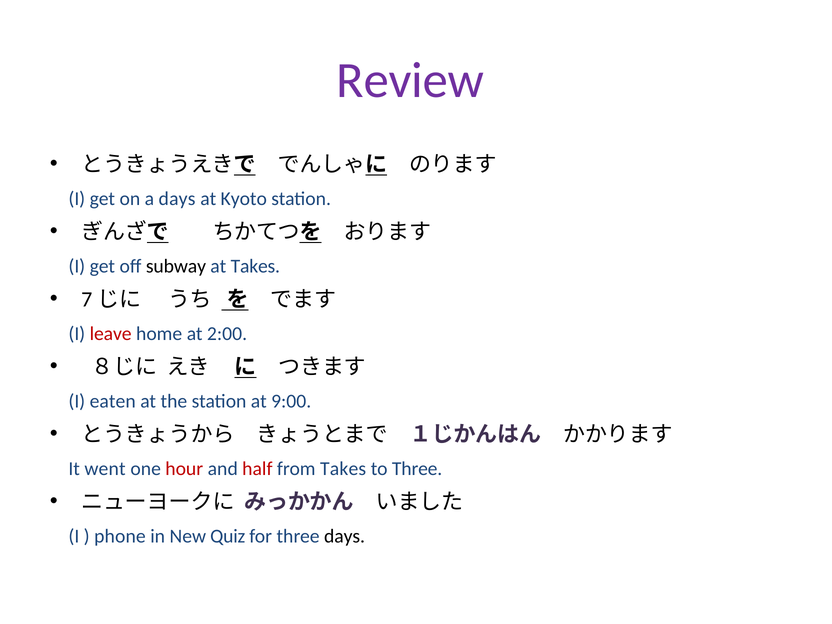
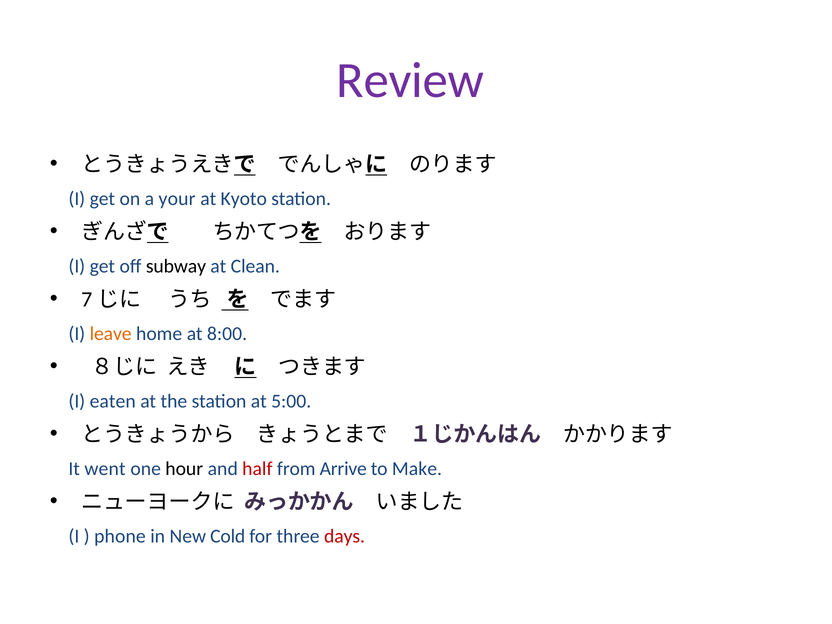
a days: days -> your (177, 199)
at Takes: Takes -> Clean (255, 266)
leave colour: red -> orange (111, 334)
2:00: 2:00 -> 8:00 (227, 334)
9:00: 9:00 -> 5:00 (291, 401)
hour colour: red -> black (184, 469)
from Takes: Takes -> Arrive (343, 469)
to Three: Three -> Make (417, 469)
Quiz: Quiz -> Cold (228, 536)
days colour: black -> red (345, 536)
